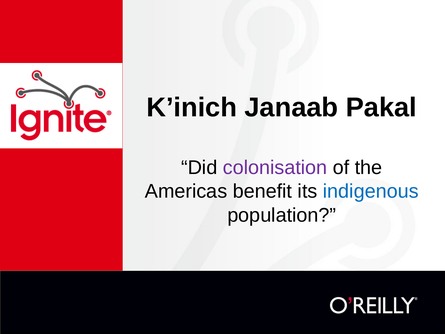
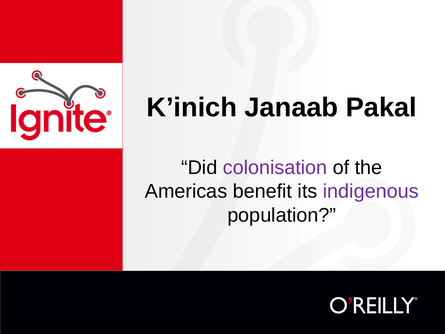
indigenous colour: blue -> purple (371, 191)
